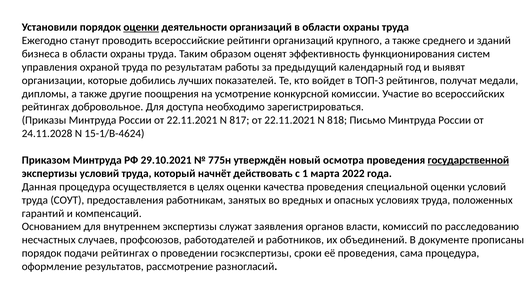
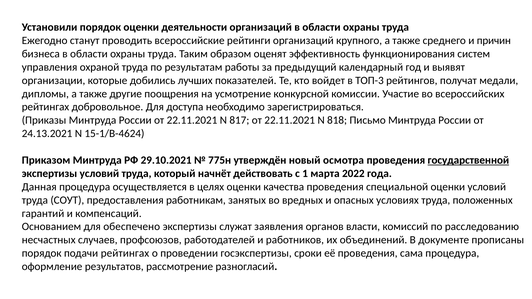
оценки underline: present -> none (141, 27)
зданий: зданий -> причин (494, 41)
24.11.2028: 24.11.2028 -> 24.13.2021 (47, 134)
внутреннем: внутреннем -> обеспечено (132, 227)
